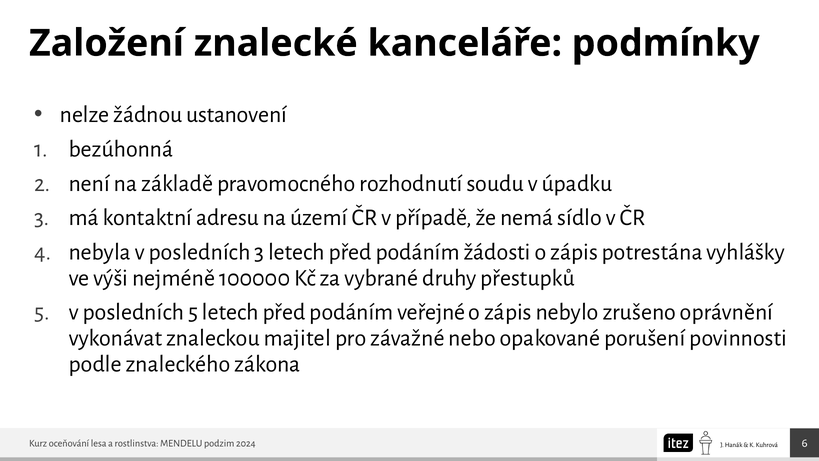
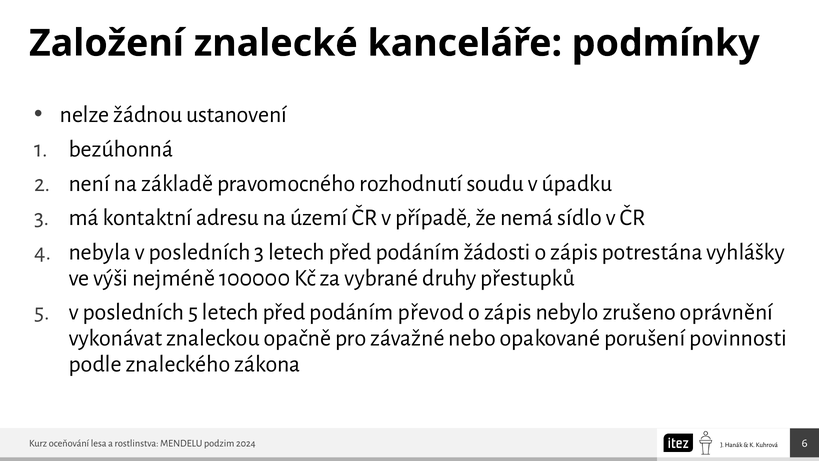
veřejné: veřejné -> převod (431, 312)
majitel: majitel -> opačně (297, 338)
